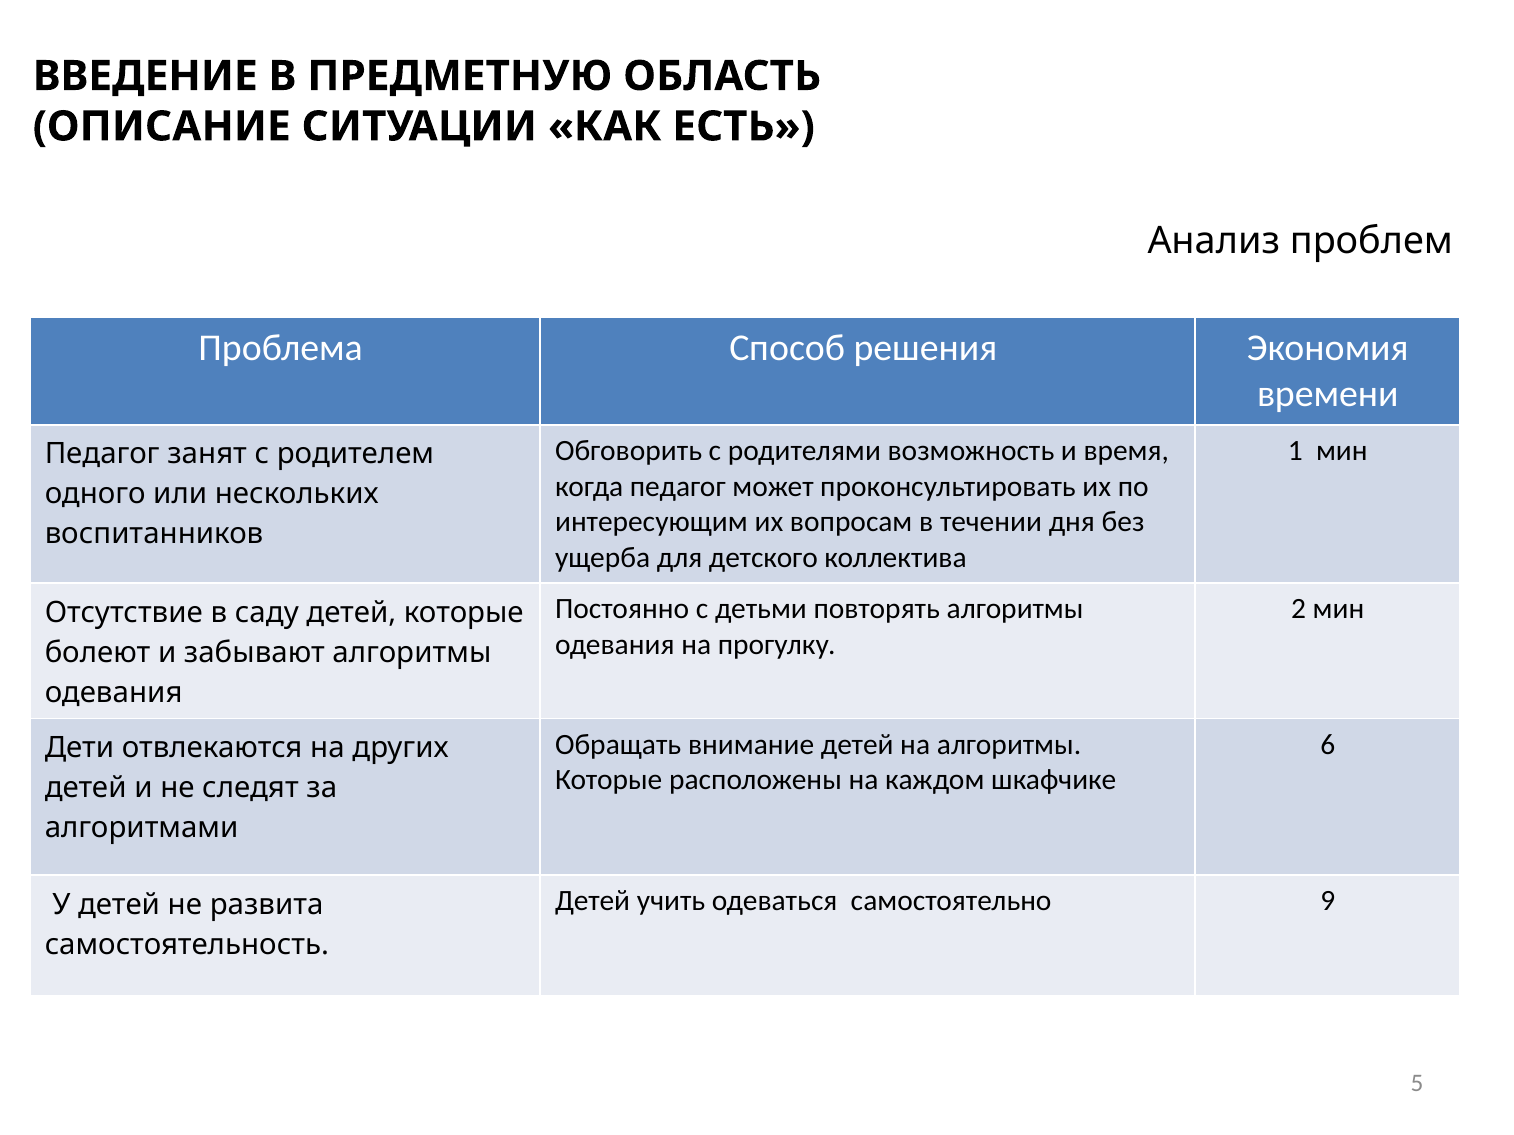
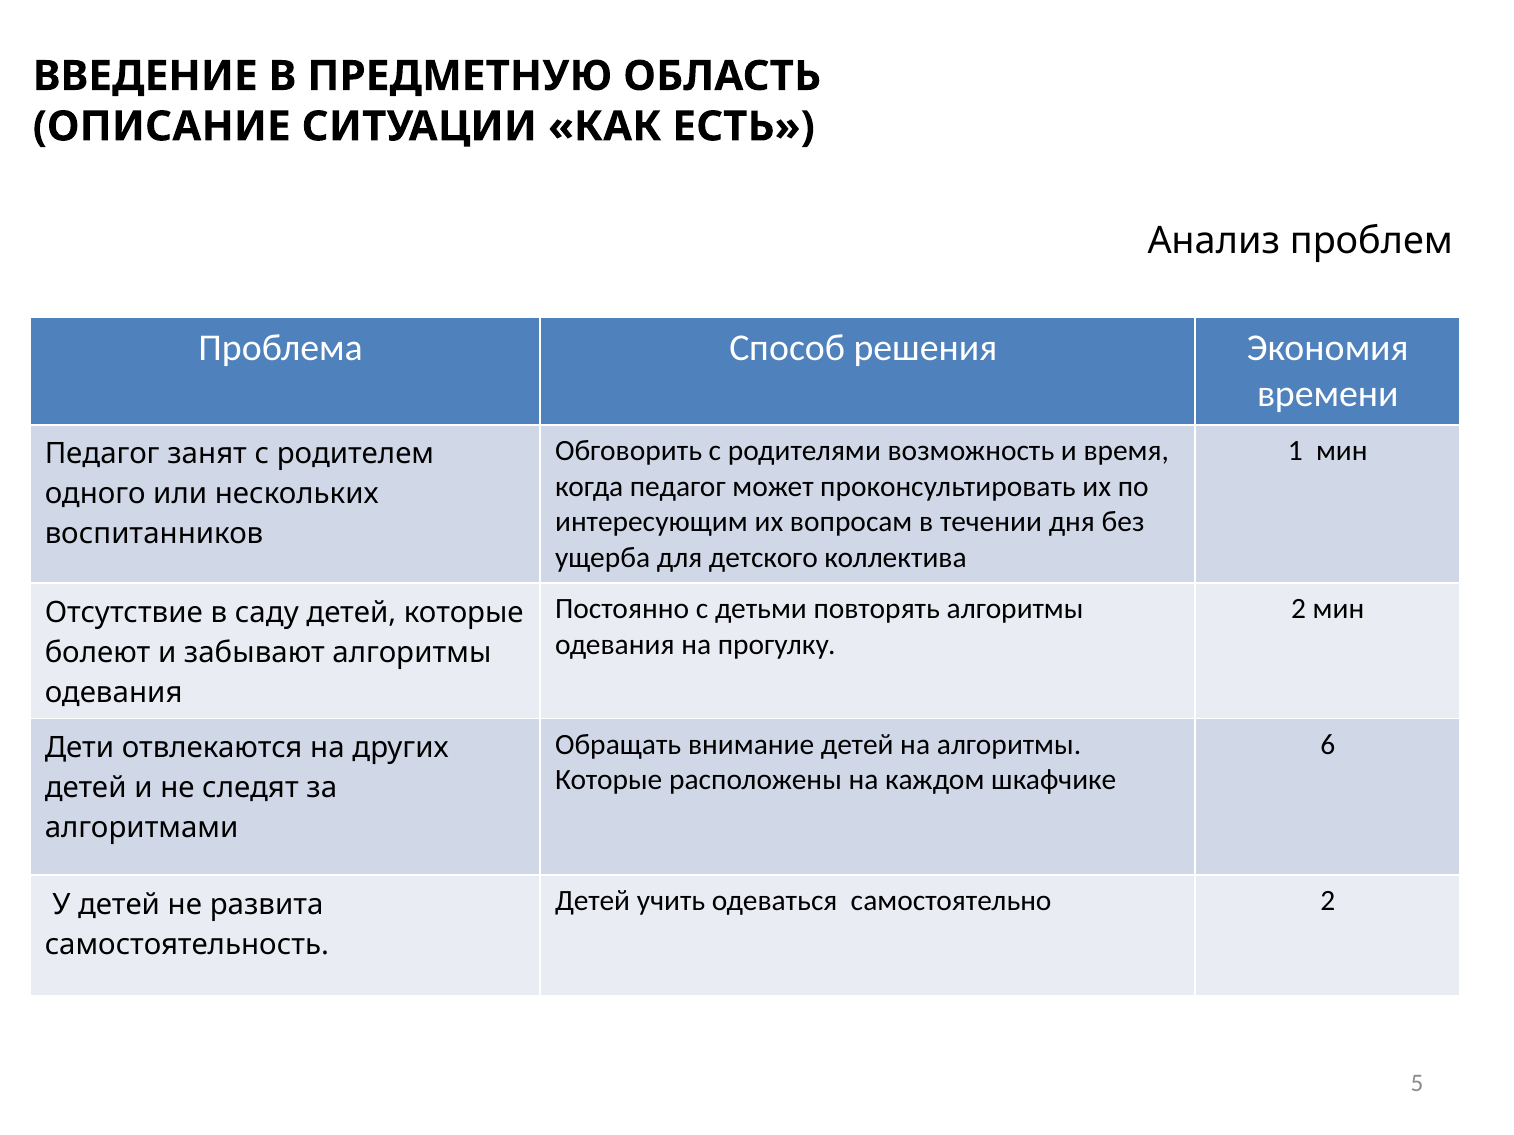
самостоятельно 9: 9 -> 2 (1328, 901)
